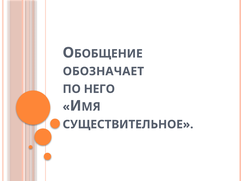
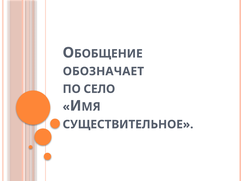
НЕГО: НЕГО -> СЕЛО (99, 89)
